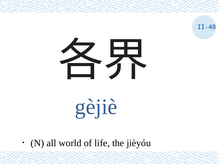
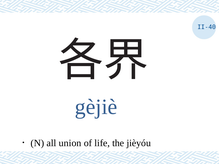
world: world -> union (70, 143)
